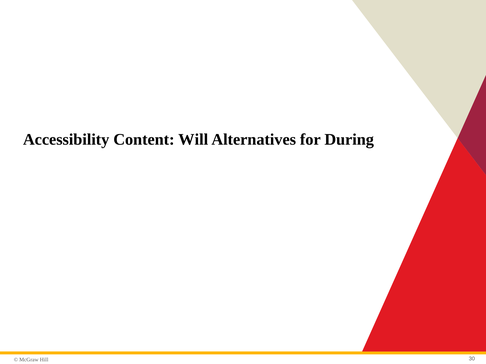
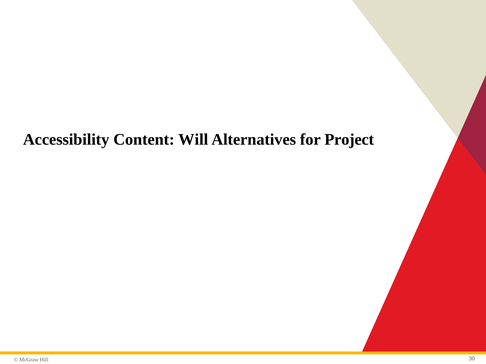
During: During -> Project (349, 140)
